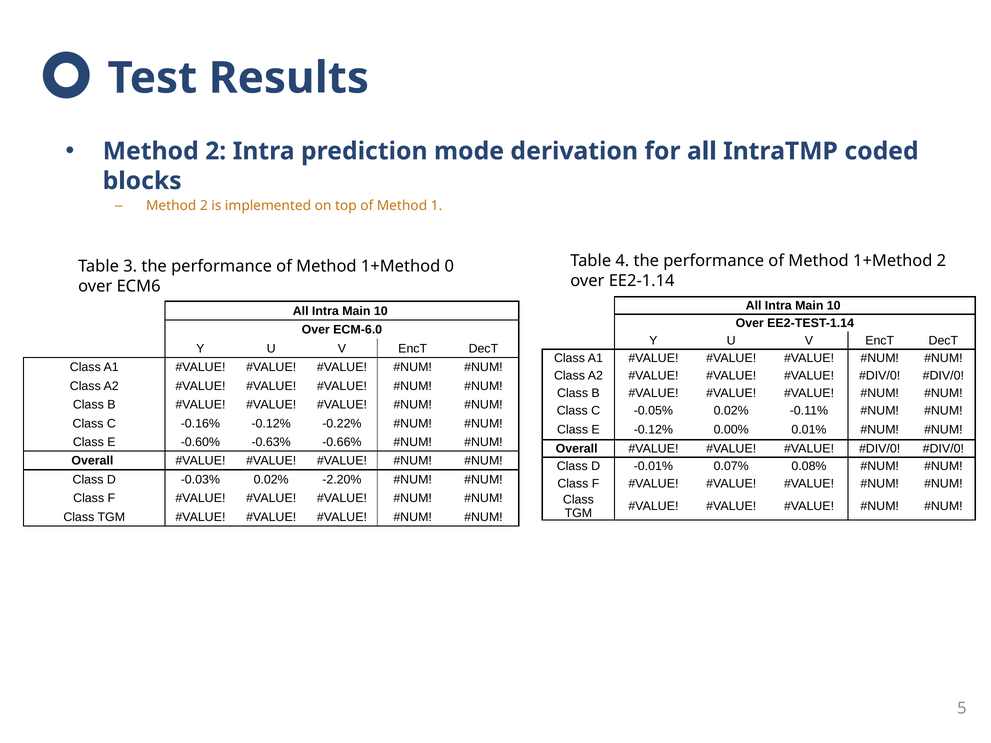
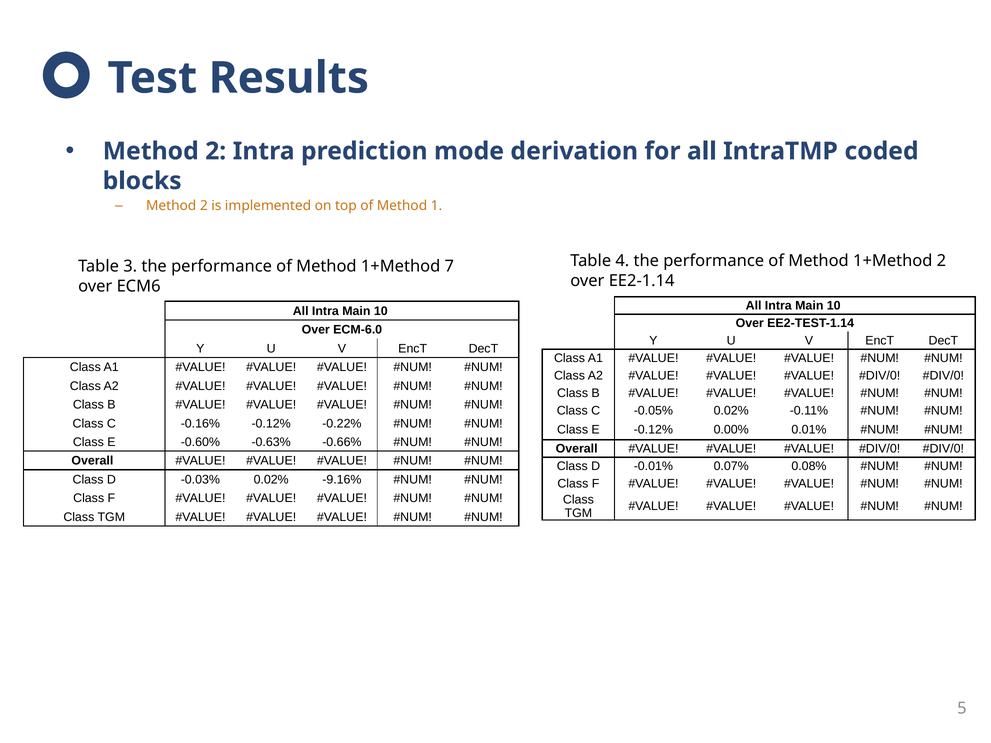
0: 0 -> 7 (449, 267)
-2.20%: -2.20% -> -9.16% (342, 480)
